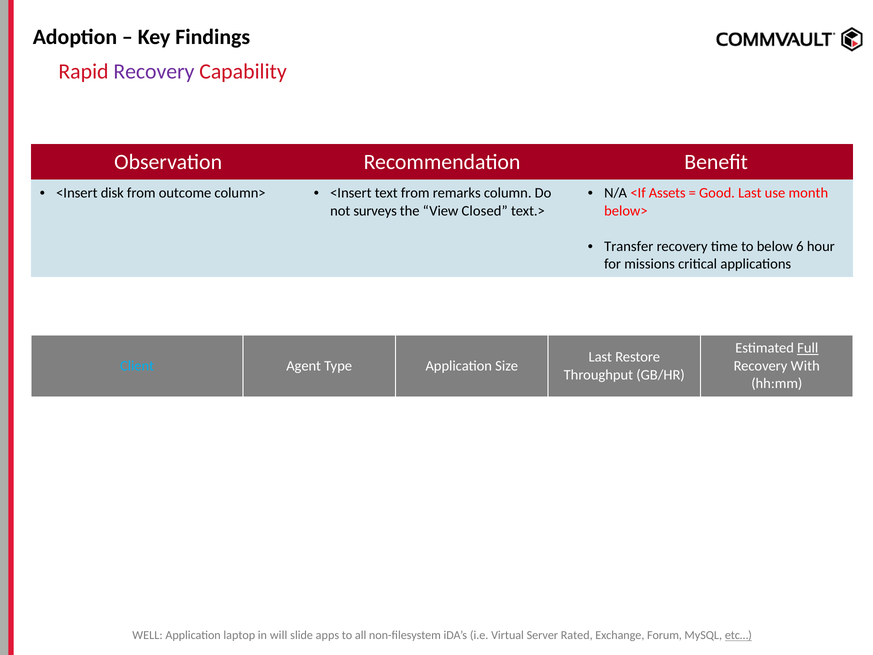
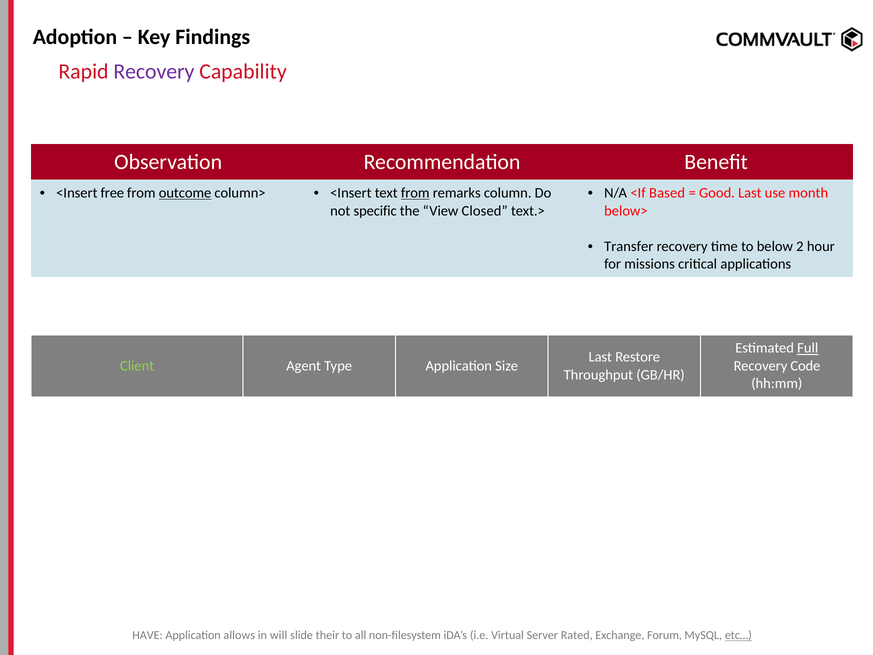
disk: disk -> free (112, 193)
outcome underline: none -> present (185, 193)
from underline: none -> present (415, 193)
Assets: Assets -> Based (667, 193)
surveys: surveys -> specific (375, 211)
6: 6 -> 2 (800, 246)
Client colour: light blue -> light green (137, 366)
With: With -> Code (805, 366)
WELL: WELL -> HAVE (148, 635)
laptop: laptop -> allows (239, 635)
apps: apps -> their (327, 635)
